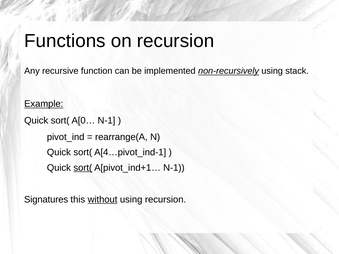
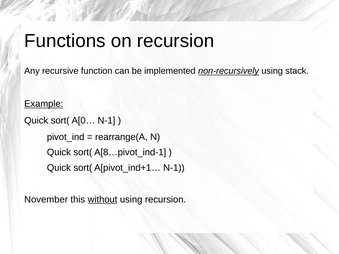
A[4…pivot_ind-1: A[4…pivot_ind-1 -> A[8…pivot_ind-1 (130, 152)
sort( underline: present -> none (83, 168)
Signatures: Signatures -> November (46, 200)
